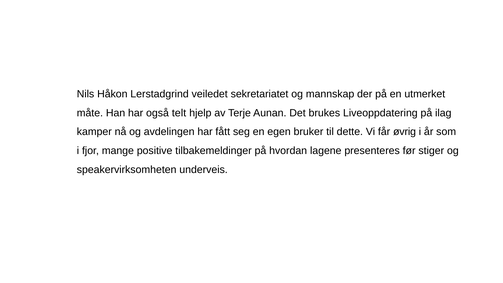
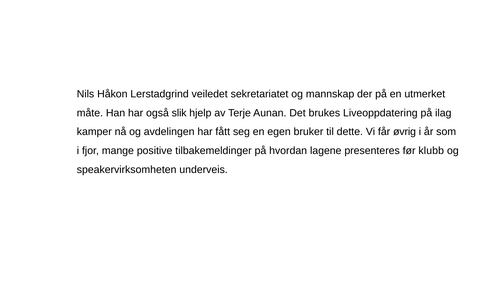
telt: telt -> slik (179, 113)
stiger: stiger -> klubb (431, 151)
